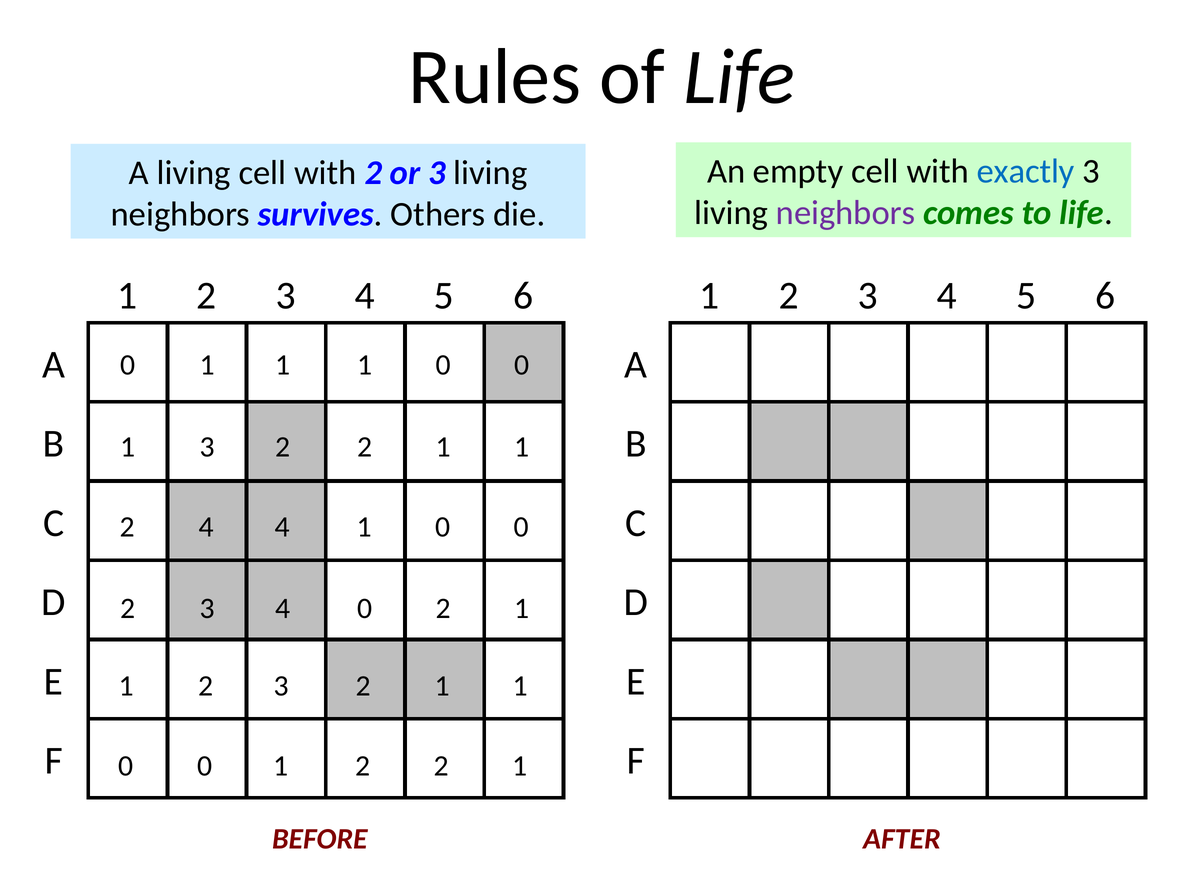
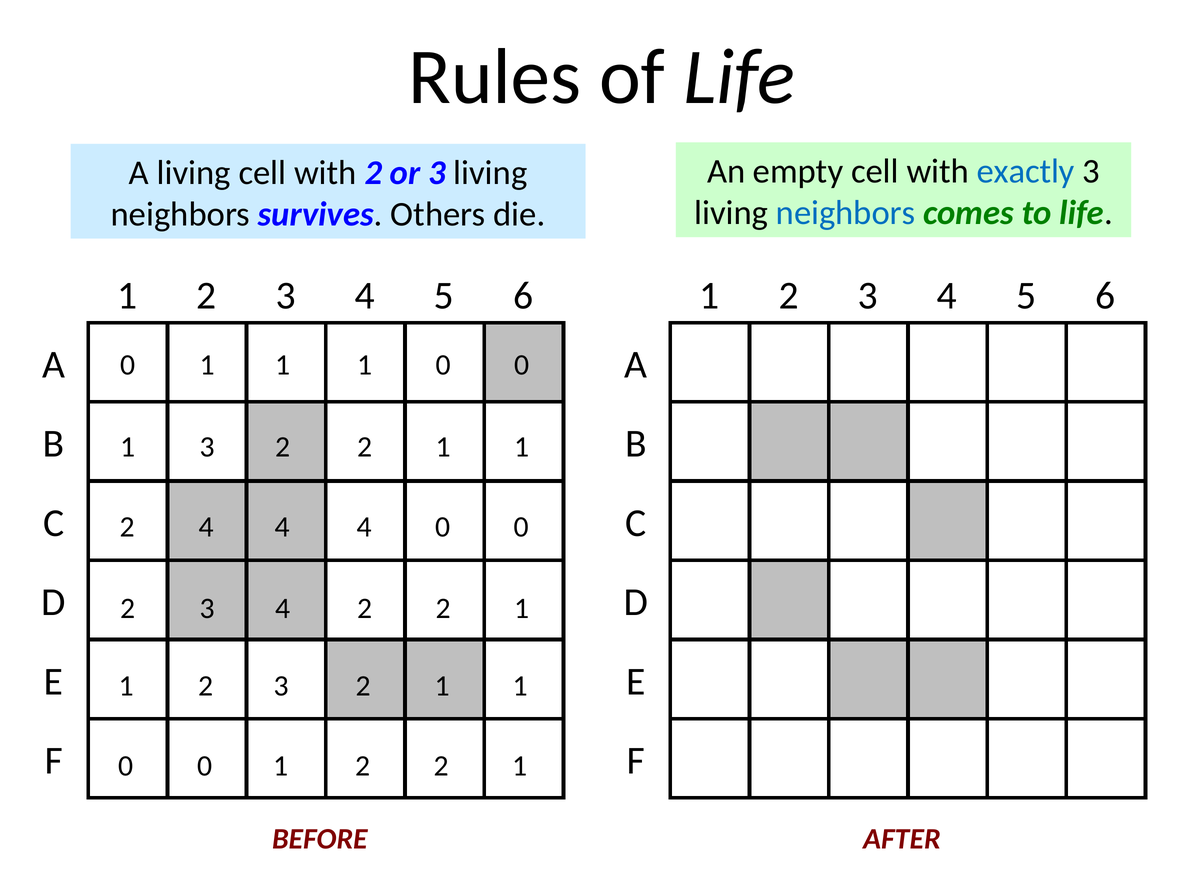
neighbors colour: purple -> blue (846, 213)
4 4 1: 1 -> 4 (364, 527)
4 0: 0 -> 2 (365, 608)
